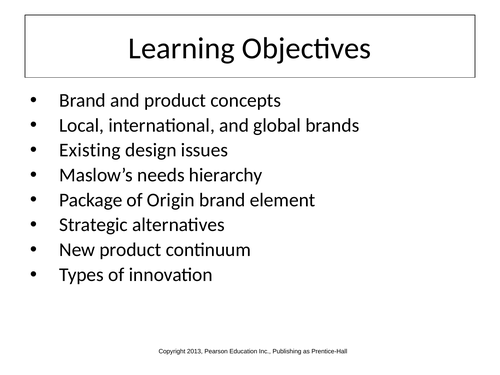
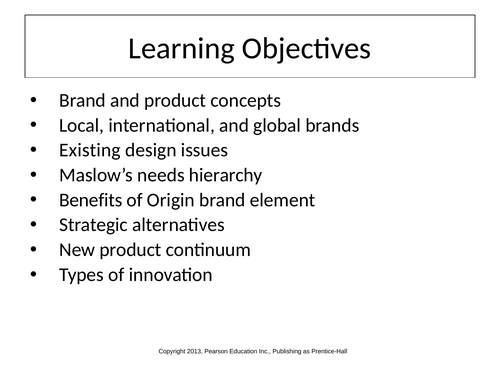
Package: Package -> Benefits (91, 200)
